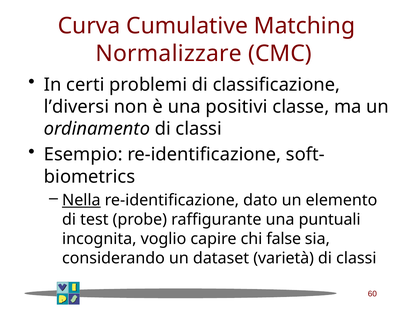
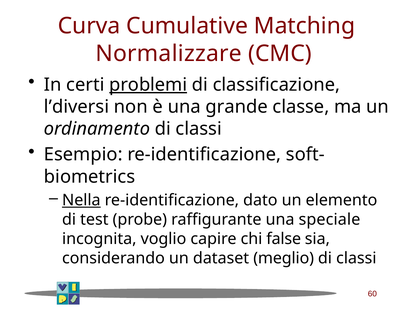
problemi underline: none -> present (148, 85)
positivi: positivi -> grande (237, 107)
puntuali: puntuali -> speciale (329, 219)
varietà: varietà -> meglio (284, 258)
